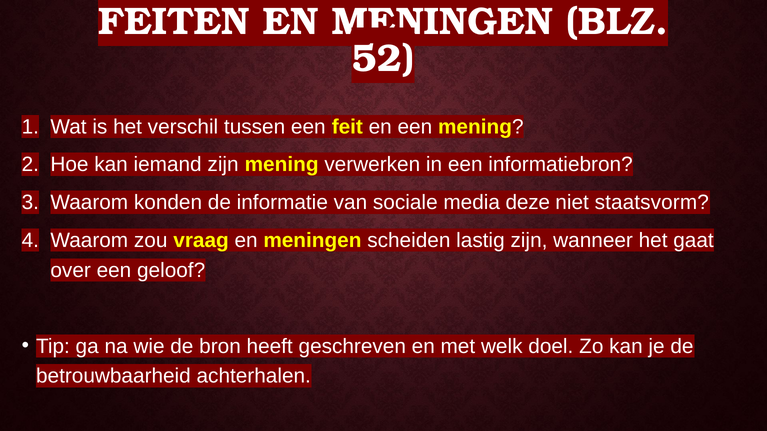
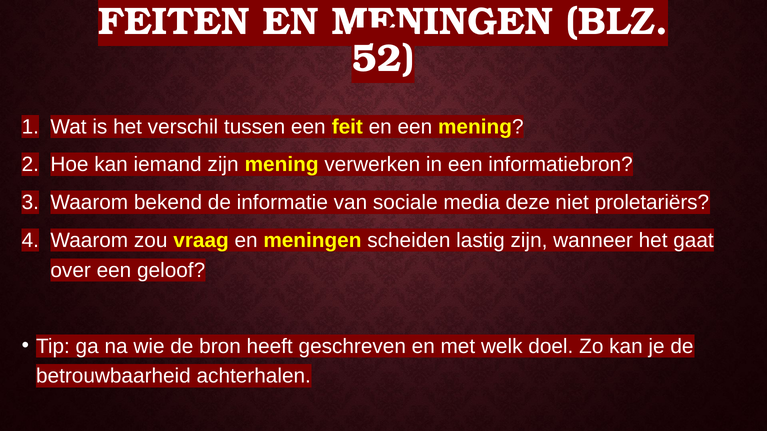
konden: konden -> bekend (168, 203)
staatsvorm: staatsvorm -> proletariërs (652, 203)
